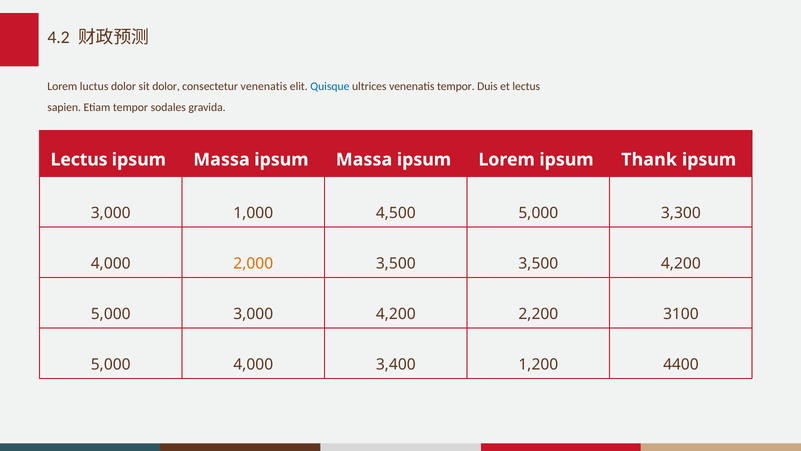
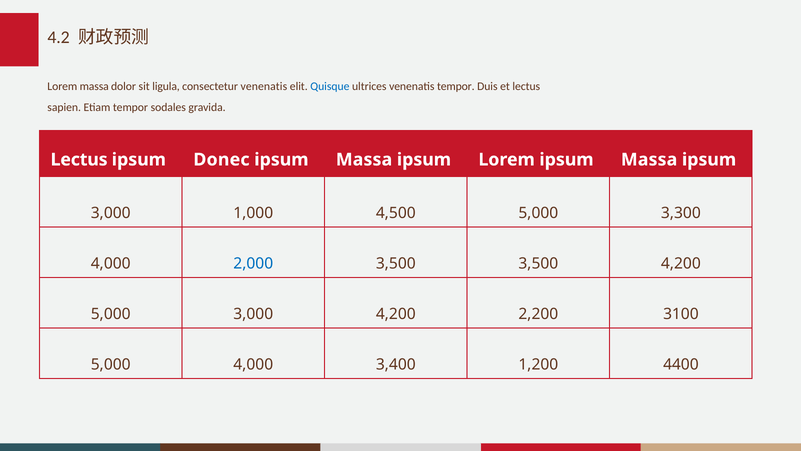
Lorem luctus: luctus -> massa (94, 86)
sit dolor: dolor -> ligula (166, 86)
Massa: Massa -> Donec (221, 159)
Lorem ipsum Thank: Thank -> Massa (649, 159)
2,000 colour: orange -> blue (253, 263)
